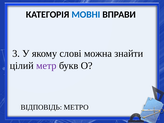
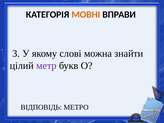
МОВНІ colour: blue -> orange (86, 14)
